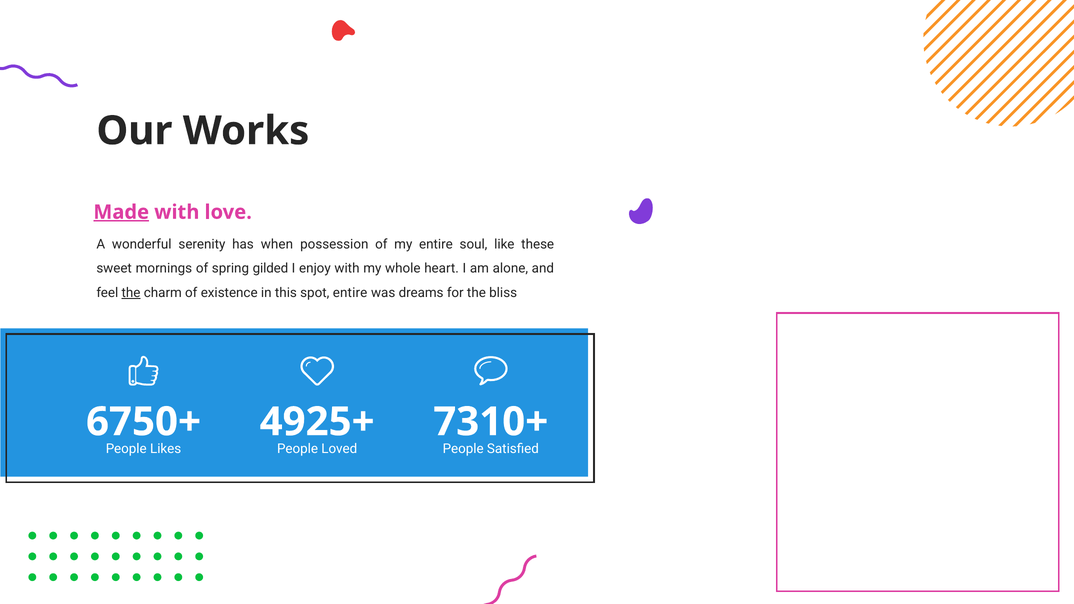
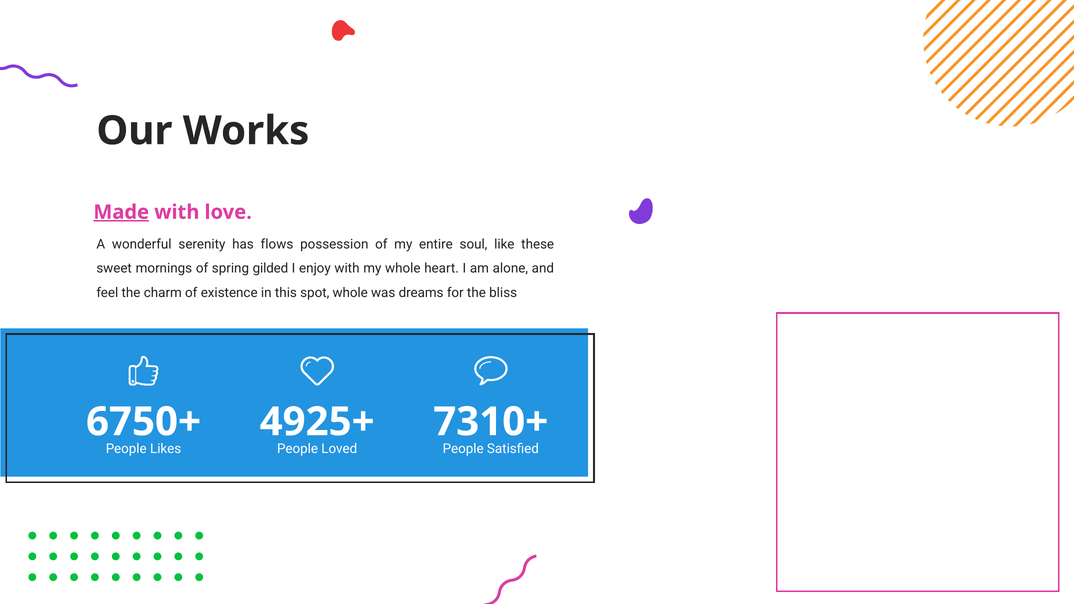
when: when -> flows (277, 244)
the underline: present -> none (131, 293)
spot entire: entire -> whole (350, 293)
